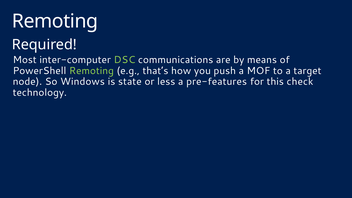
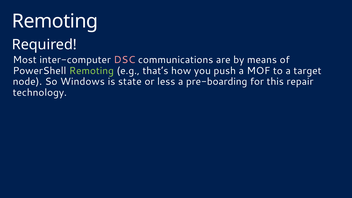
DSC colour: light green -> pink (124, 60)
pre-features: pre-features -> pre-boarding (217, 82)
check: check -> repair (300, 82)
